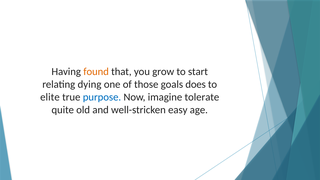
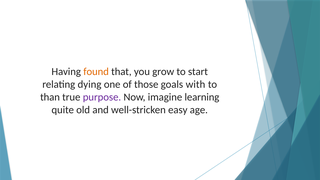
does: does -> with (195, 84)
elite: elite -> than (50, 97)
purpose colour: blue -> purple (102, 97)
tolerate: tolerate -> learning (202, 97)
